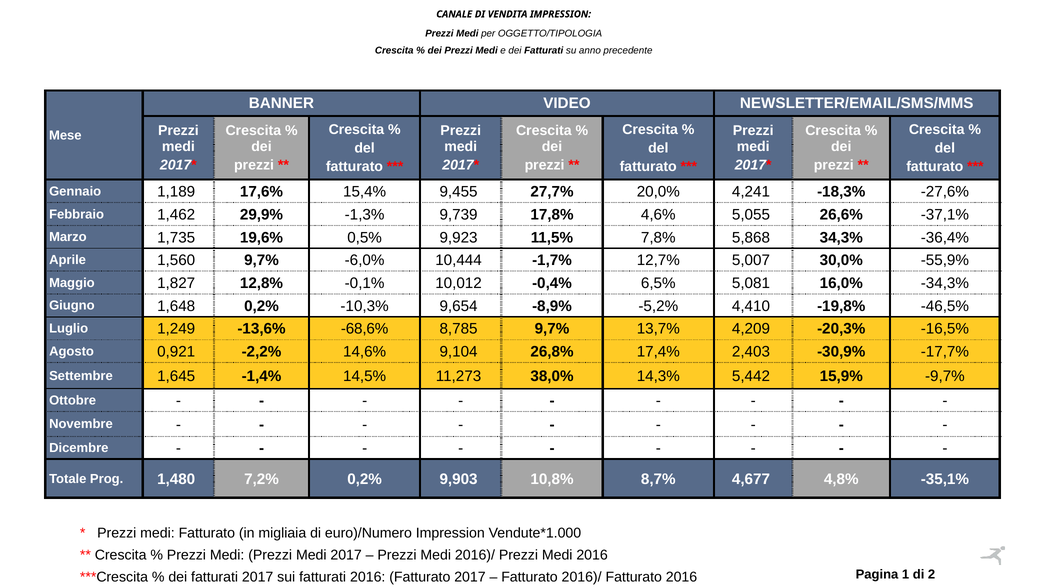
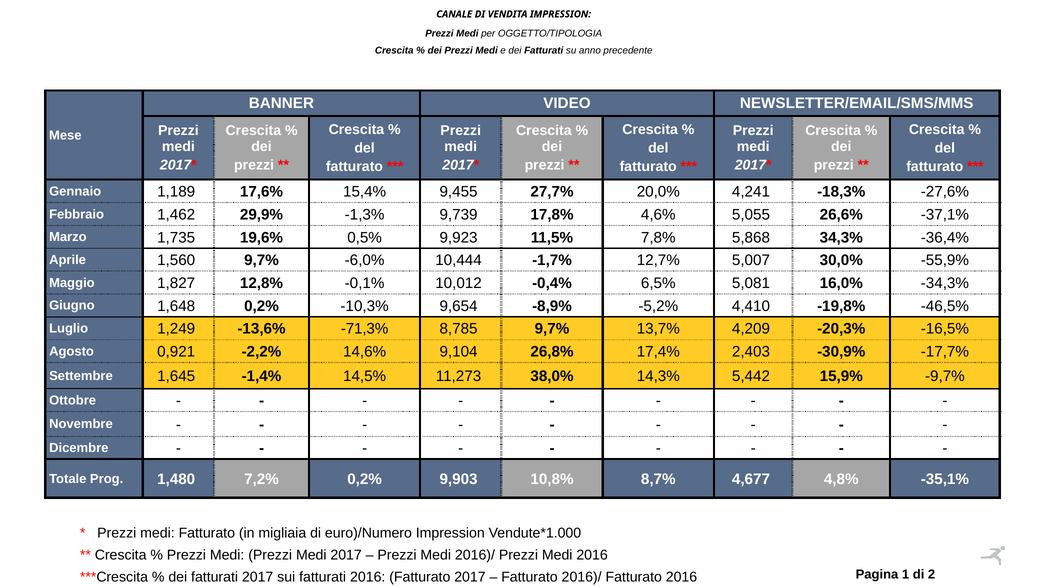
-68,6%: -68,6% -> -71,3% (365, 329)
